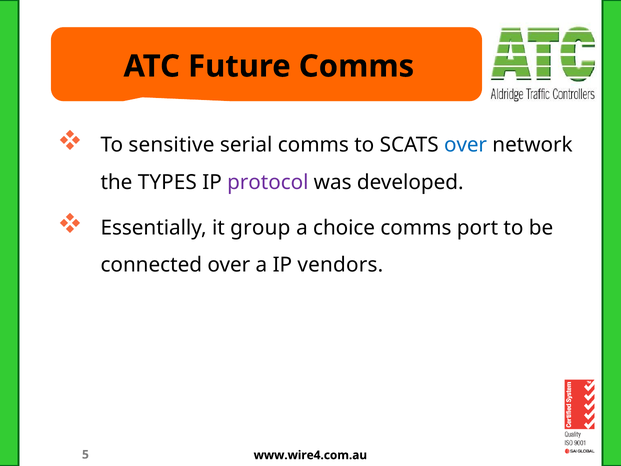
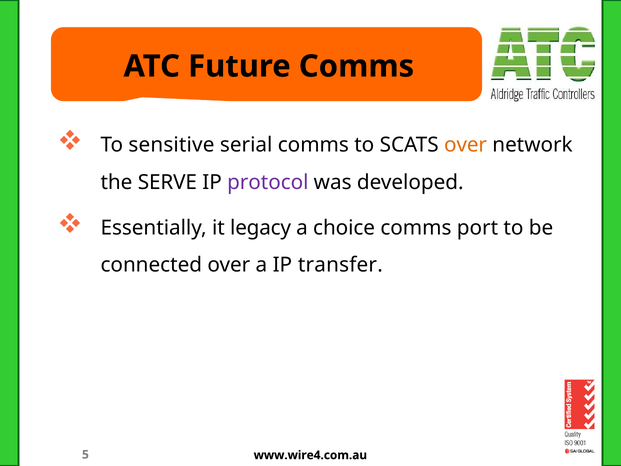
over colour: blue -> orange (466, 145)
TYPES: TYPES -> SERVE (167, 182)
group: group -> legacy (261, 228)
vendors: vendors -> transfer (340, 265)
